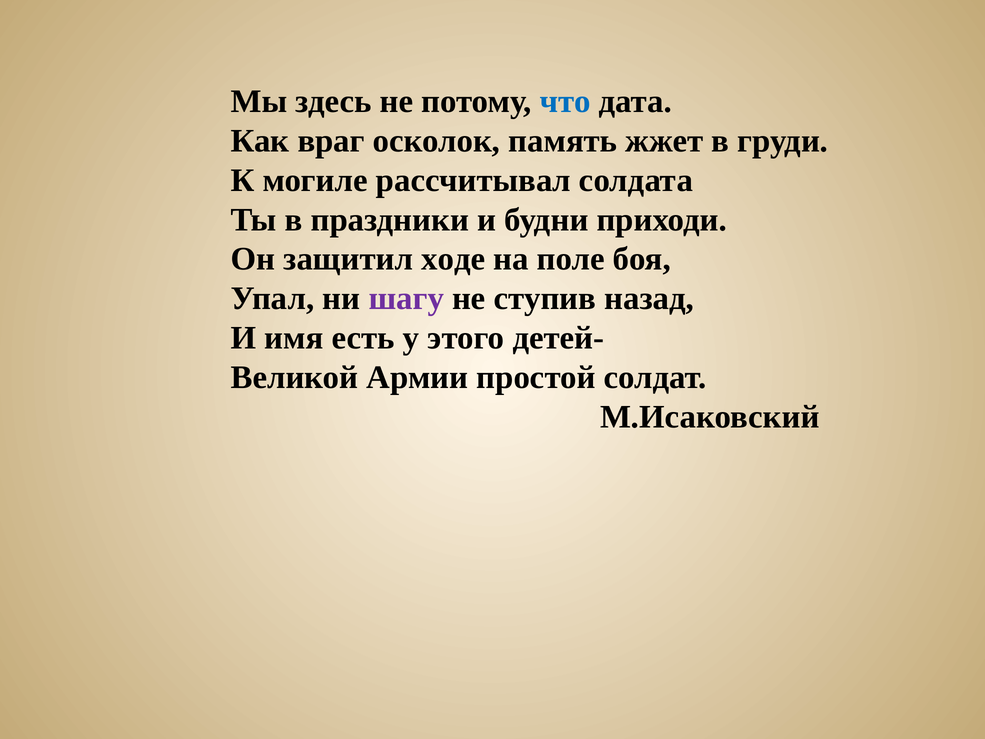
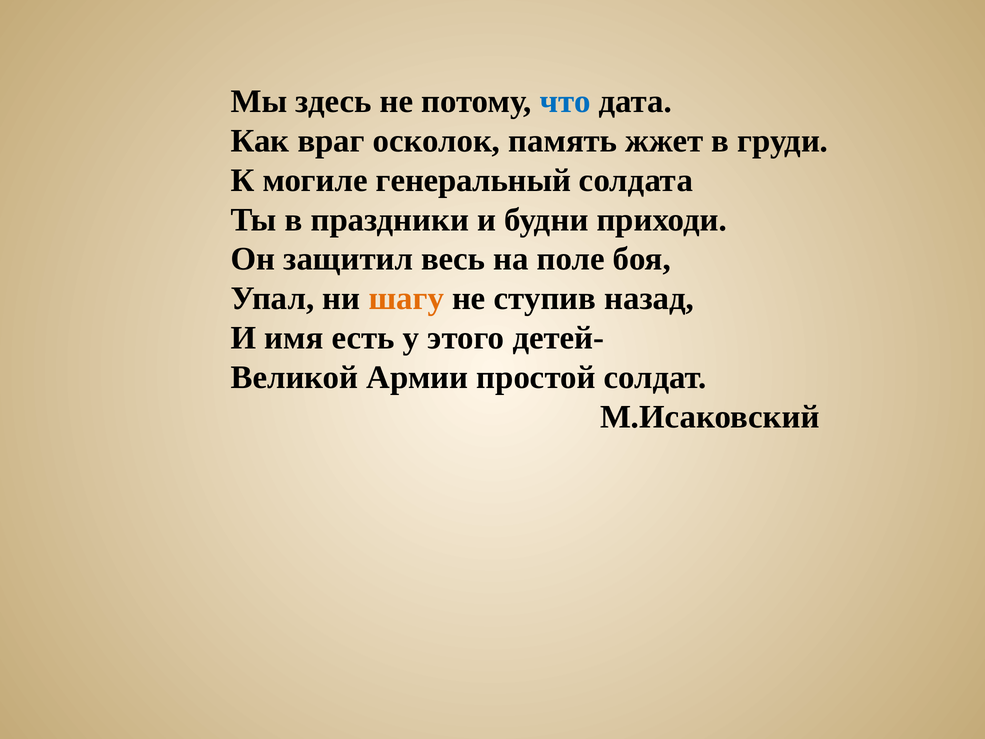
рассчитывал: рассчитывал -> генеральный (473, 180)
ходе: ходе -> весь (453, 259)
шагу colour: purple -> orange (406, 298)
